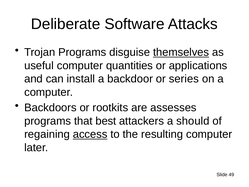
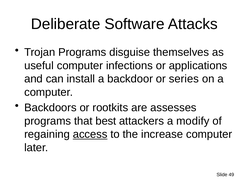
themselves underline: present -> none (181, 52)
quantities: quantities -> infections (129, 66)
should: should -> modify (193, 121)
resulting: resulting -> increase (162, 134)
